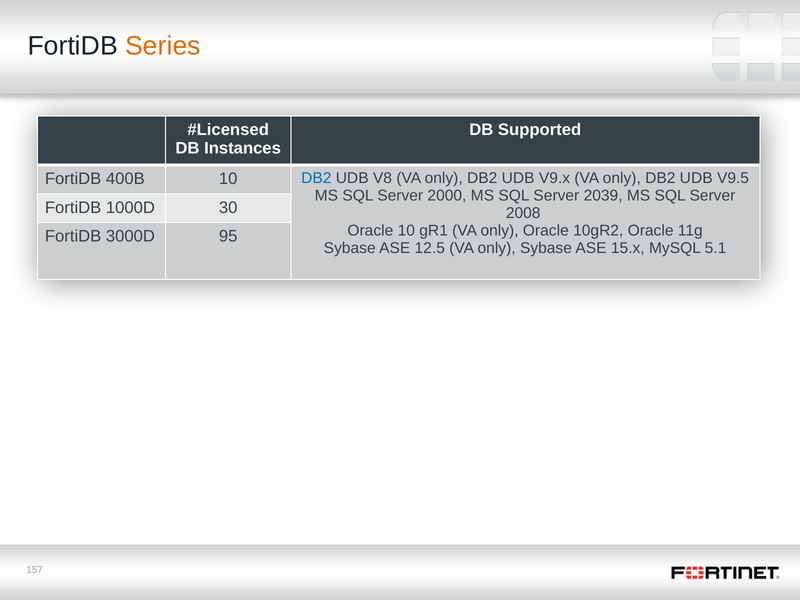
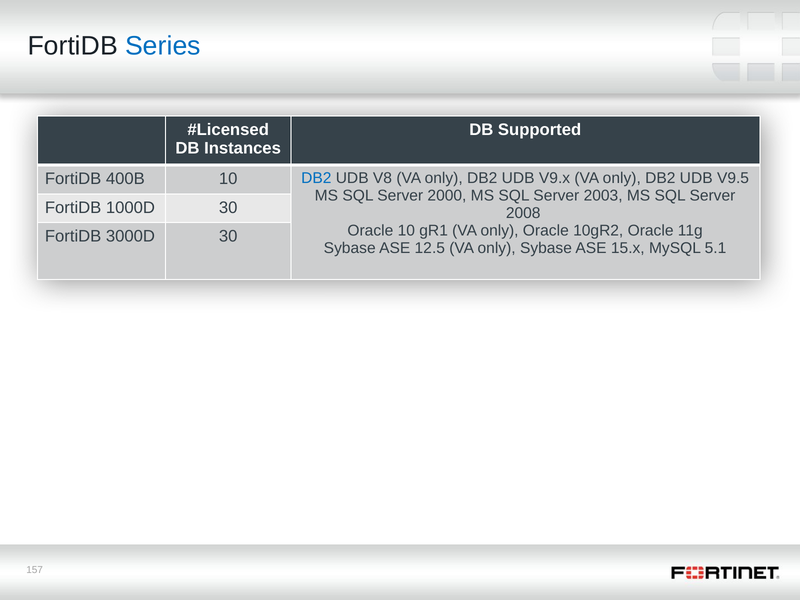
Series colour: orange -> blue (163, 46)
2039: 2039 -> 2003 (603, 196)
3000D 95: 95 -> 30 (228, 236)
